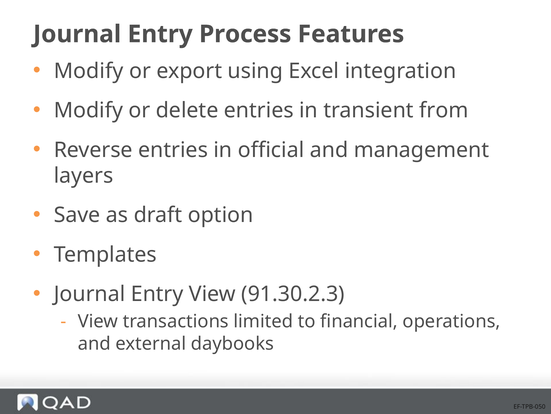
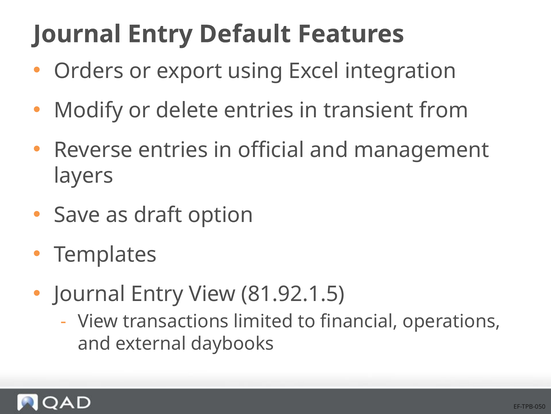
Process: Process -> Default (245, 34)
Modify: Modify -> Orders (89, 71)
91.30.2.3: 91.30.2.3 -> 81.92.1.5 (293, 294)
